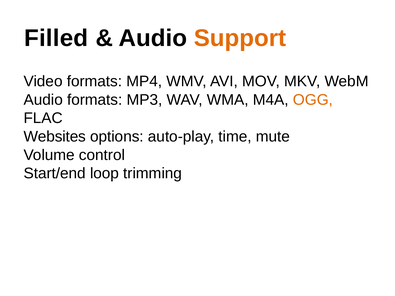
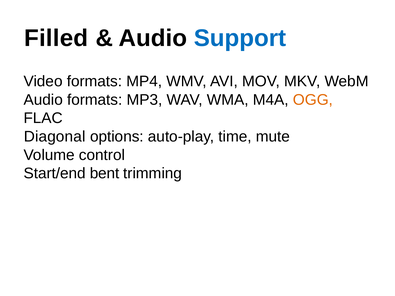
Support colour: orange -> blue (240, 38)
Websites: Websites -> Diagonal (55, 137)
loop: loop -> bent (105, 174)
